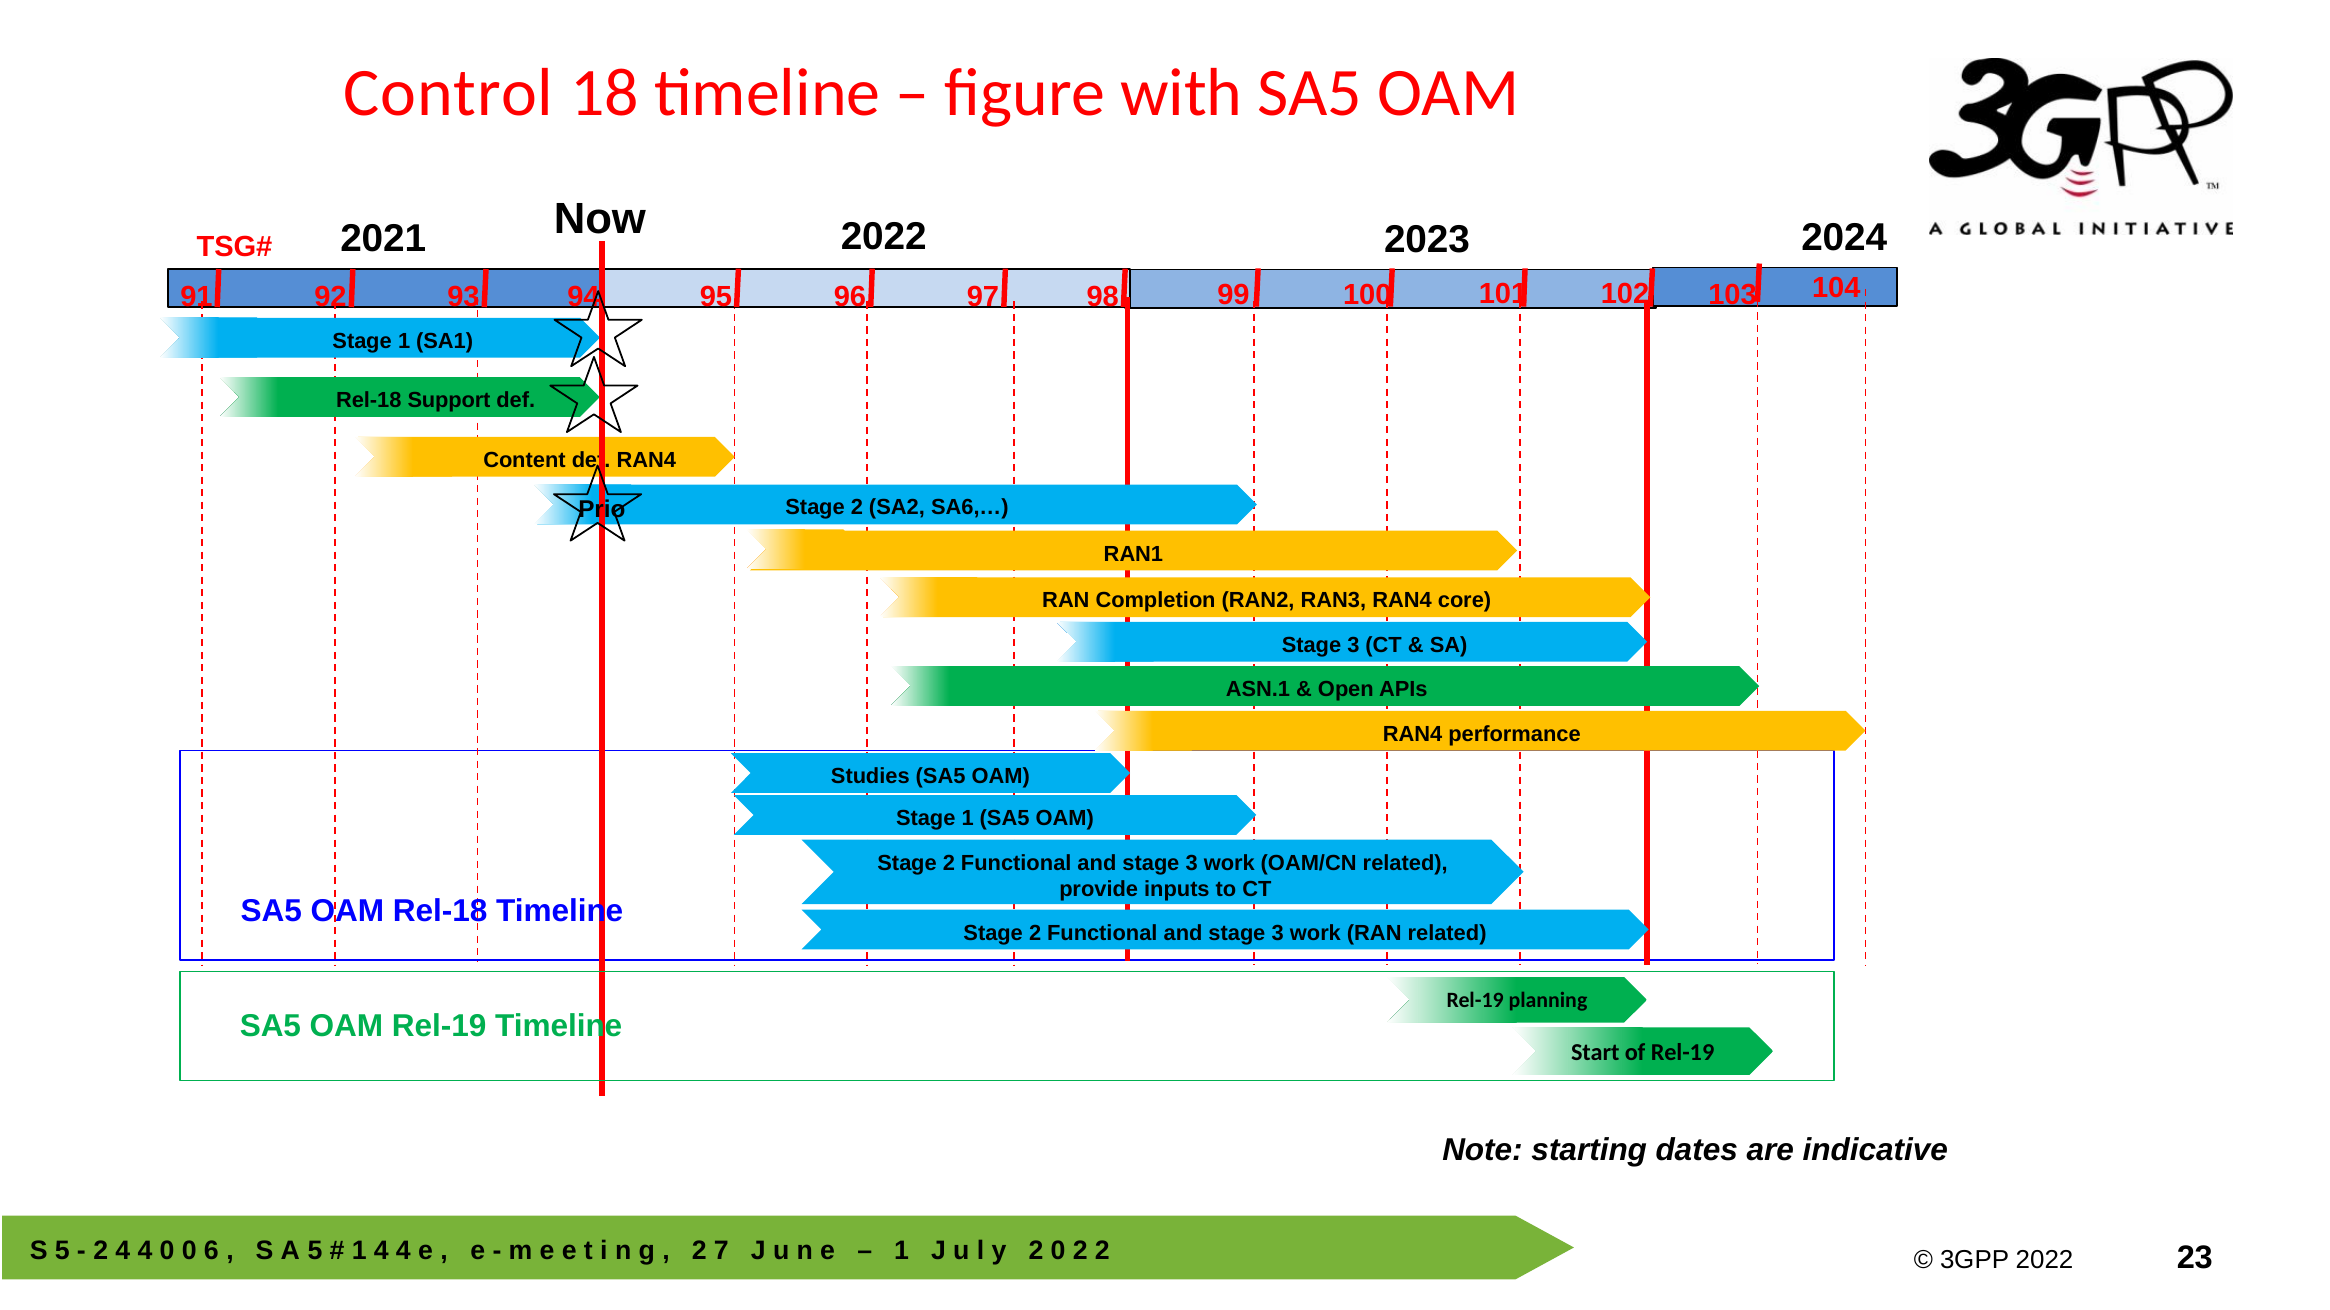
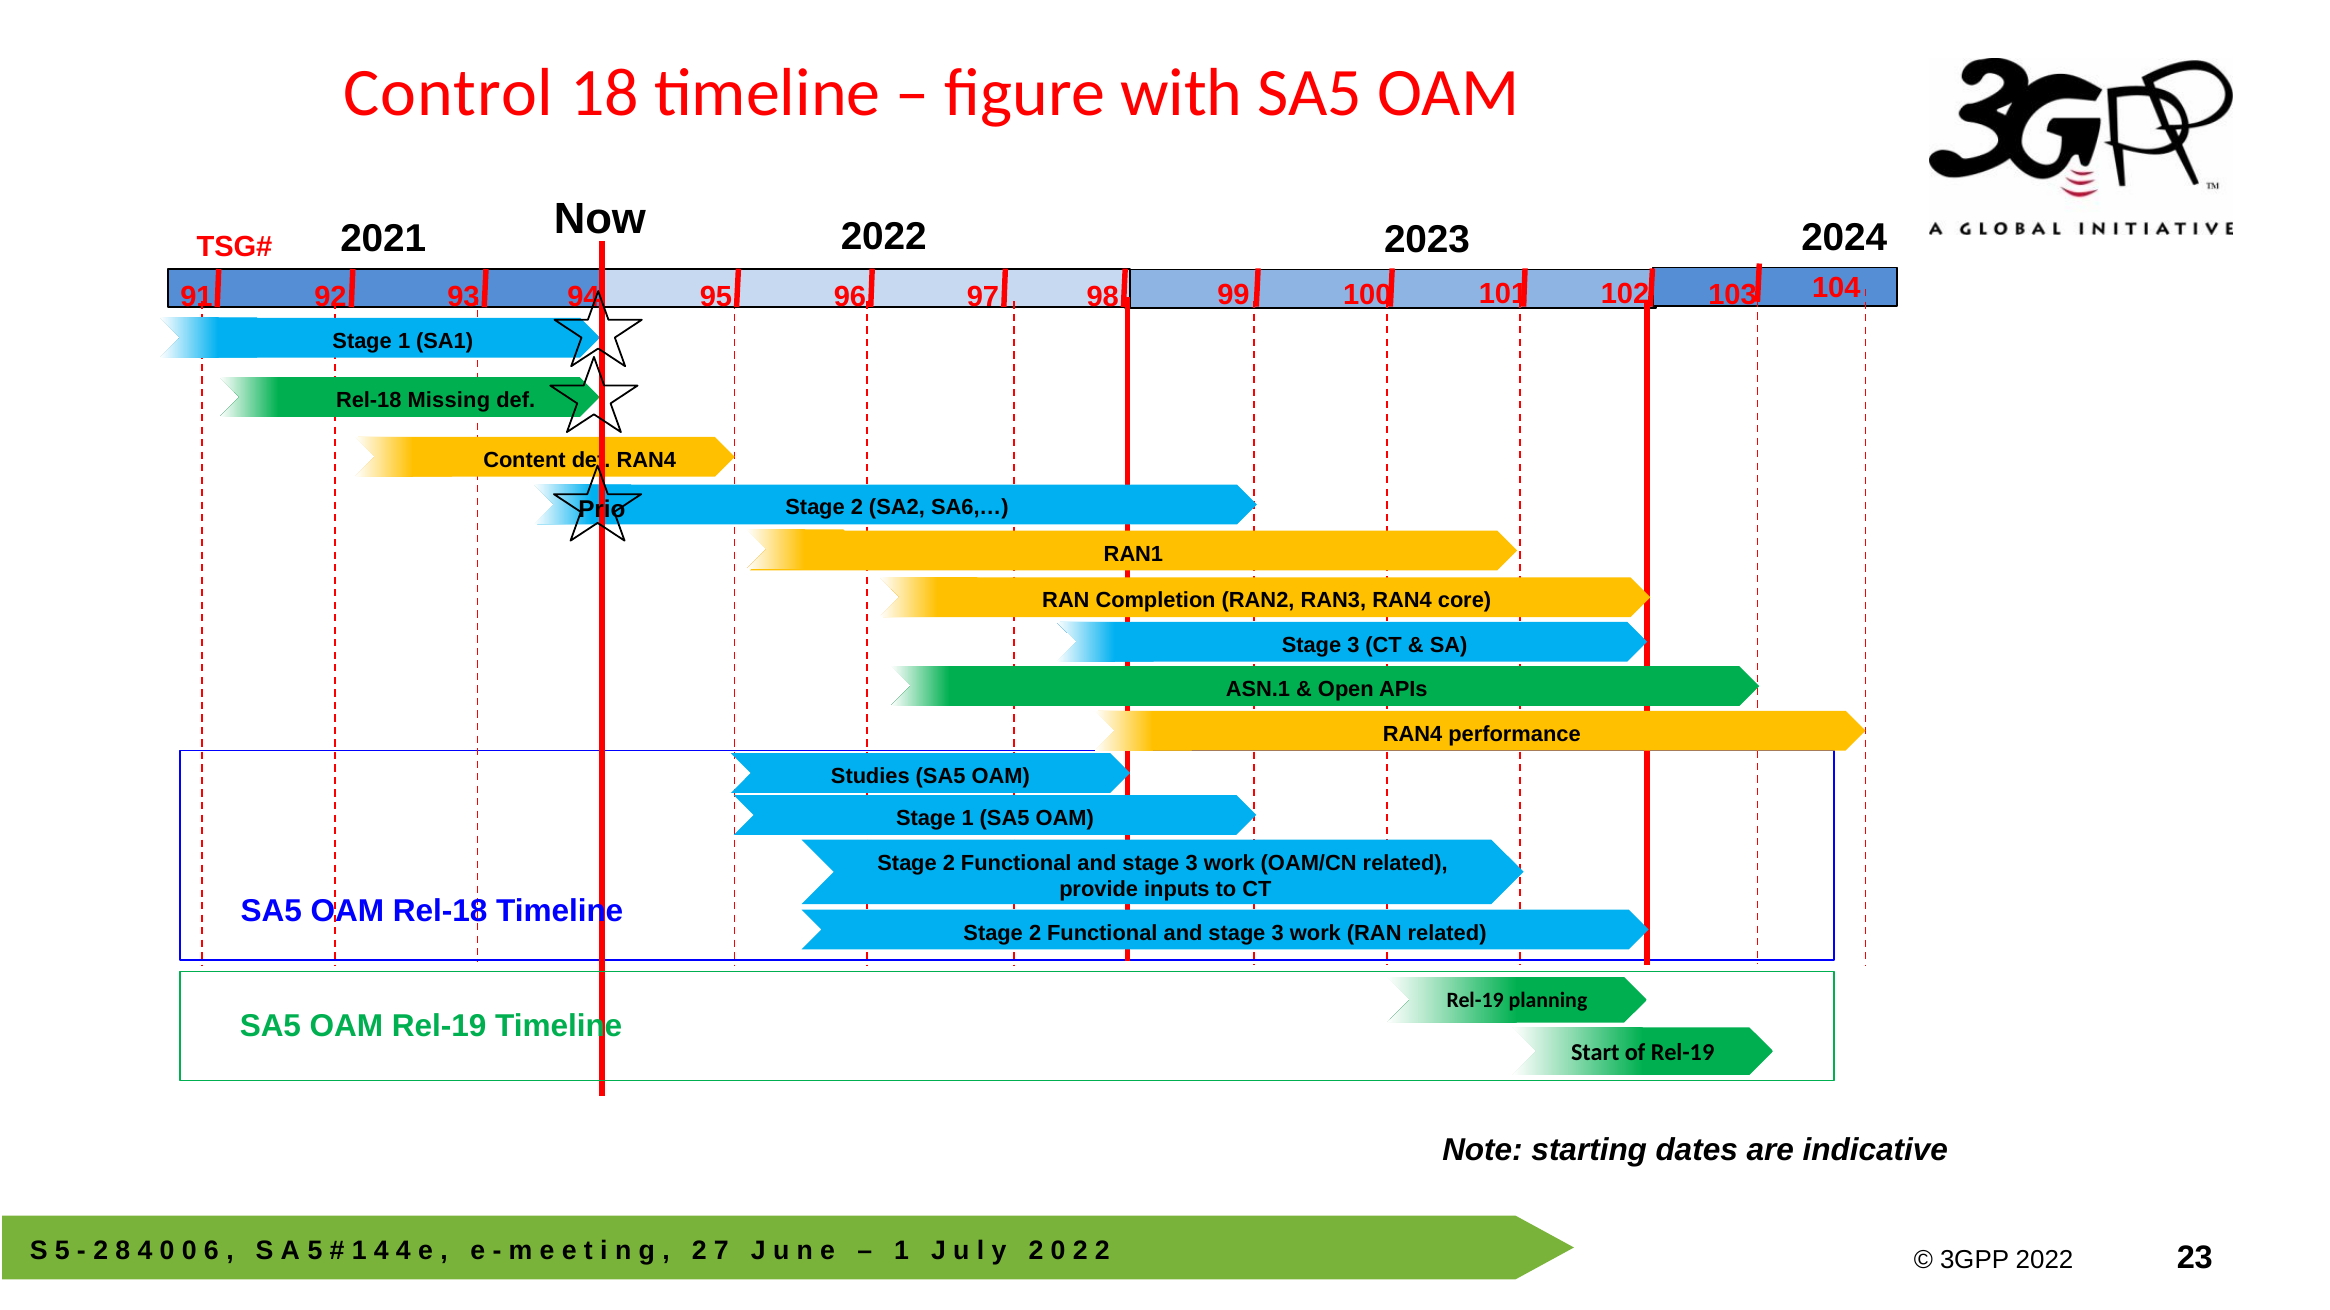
Support: Support -> Missing (449, 401)
2 4: 4 -> 8 (123, 1251)
